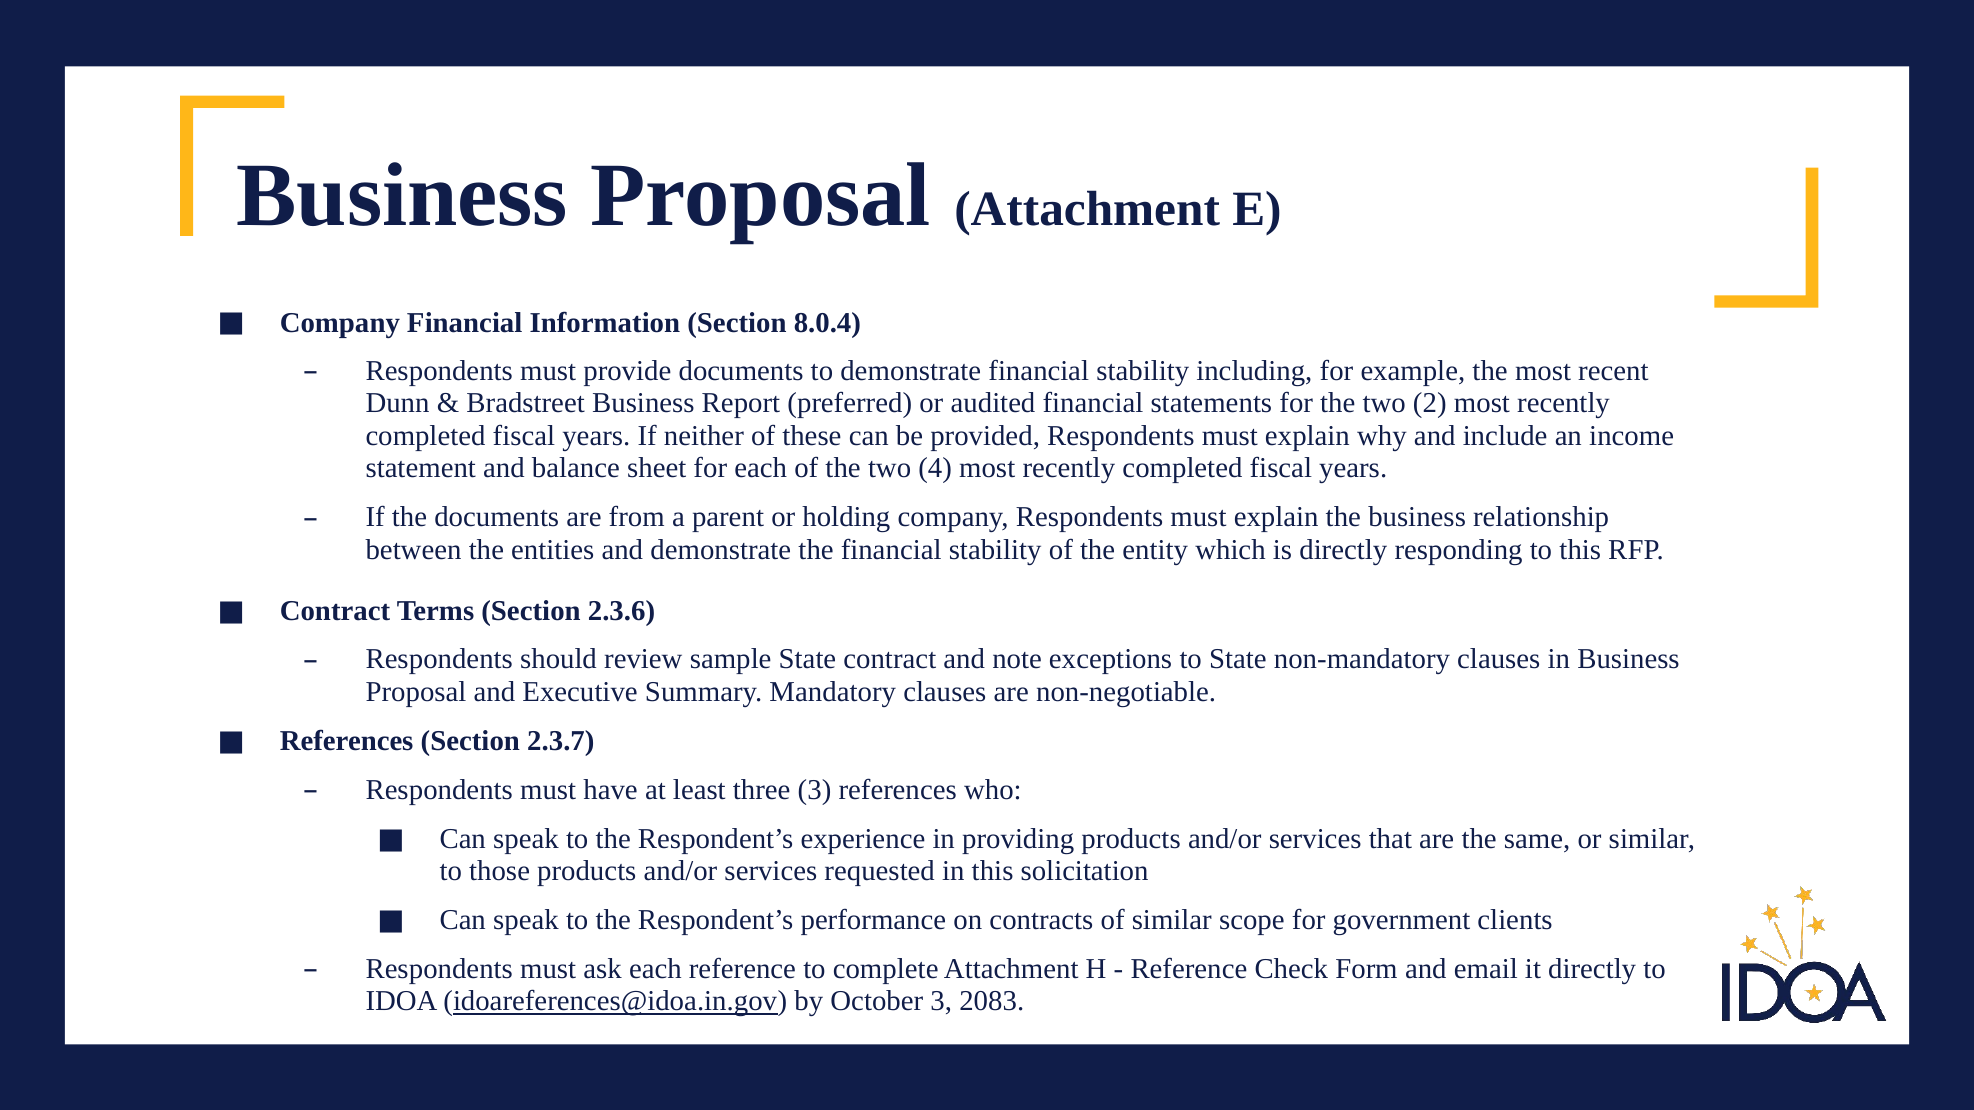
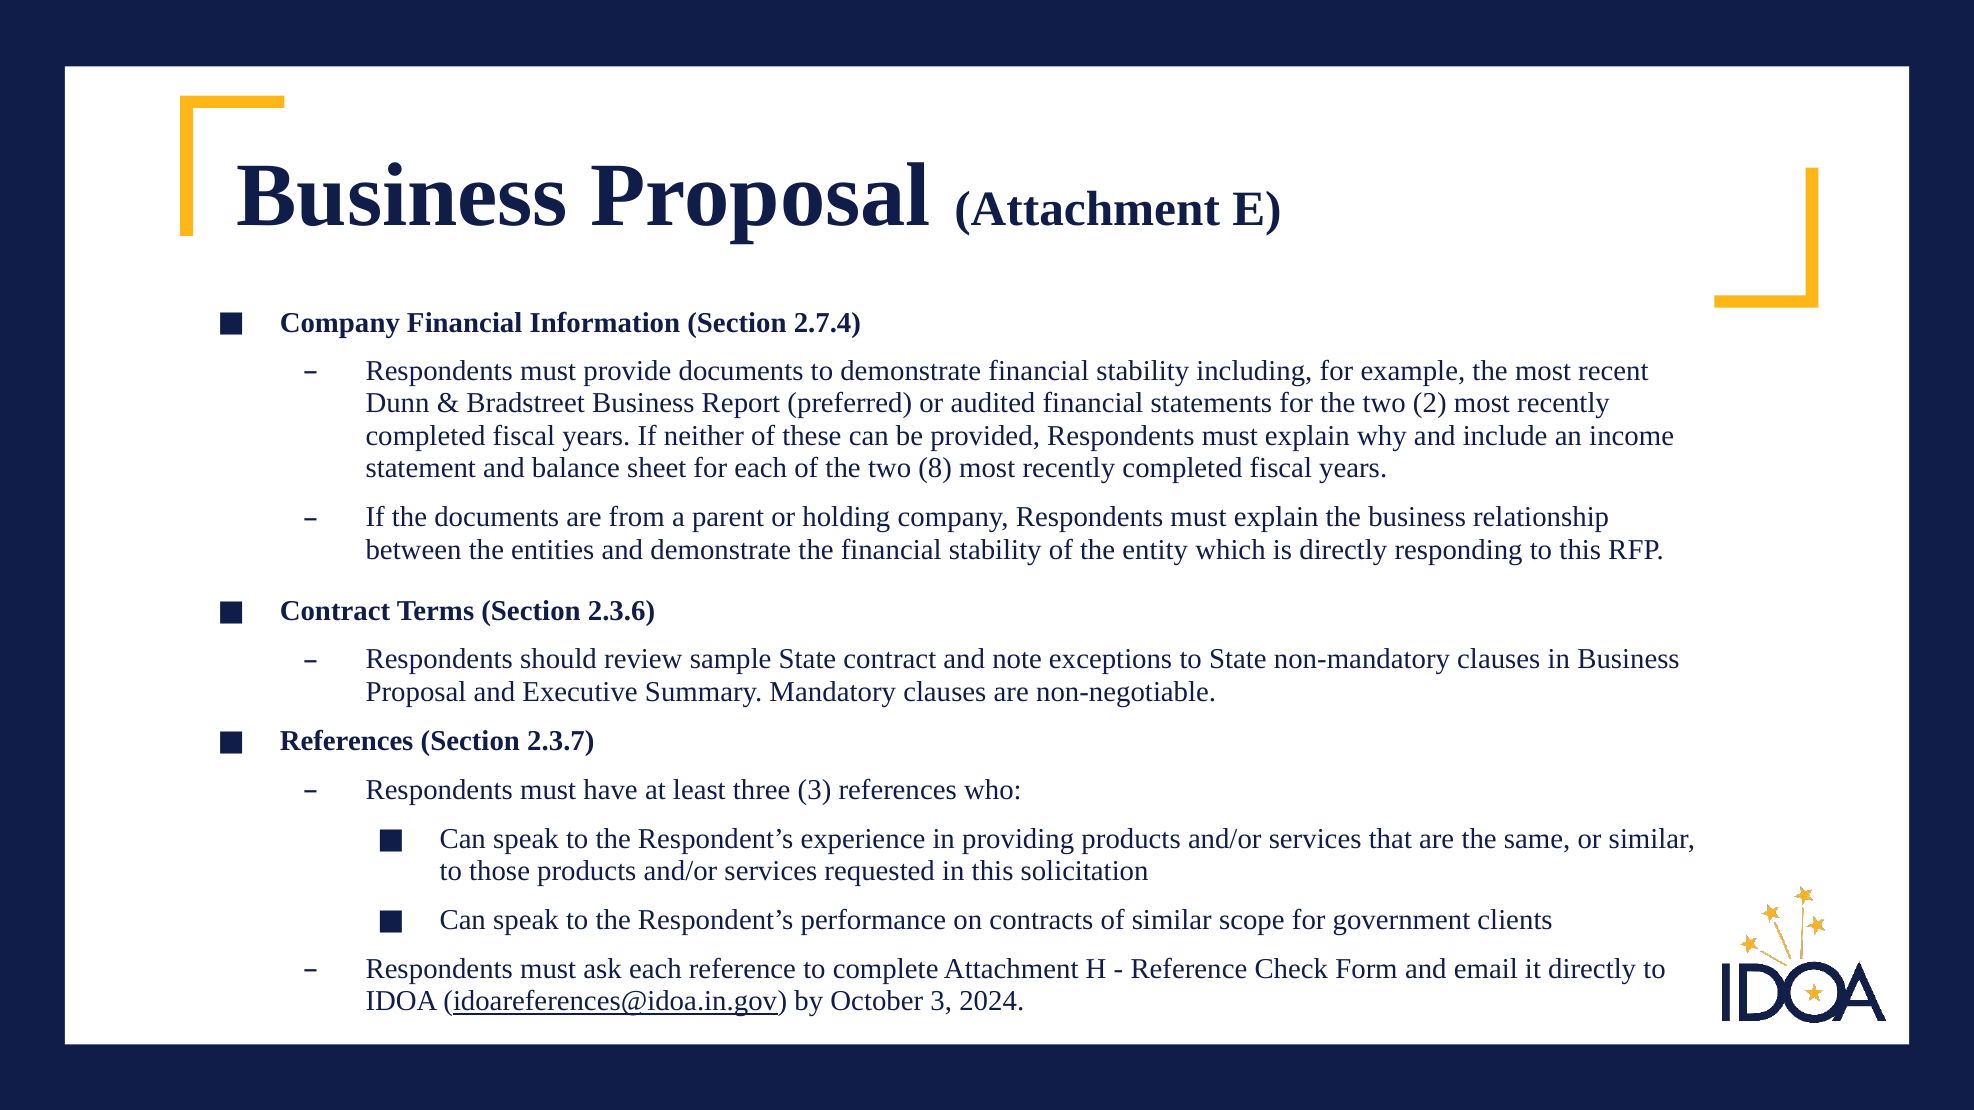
8.0.4: 8.0.4 -> 2.7.4 (827, 323)
4: 4 -> 8 (935, 469)
2083: 2083 -> 2024 (992, 1002)
